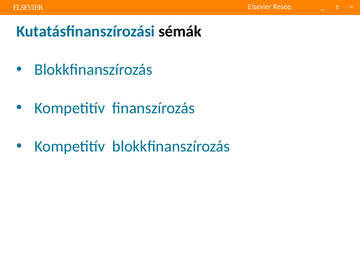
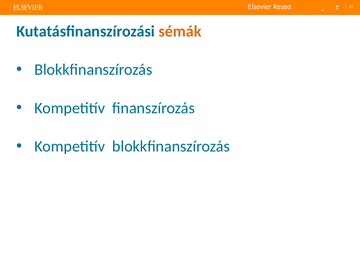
sémák colour: black -> orange (180, 31)
